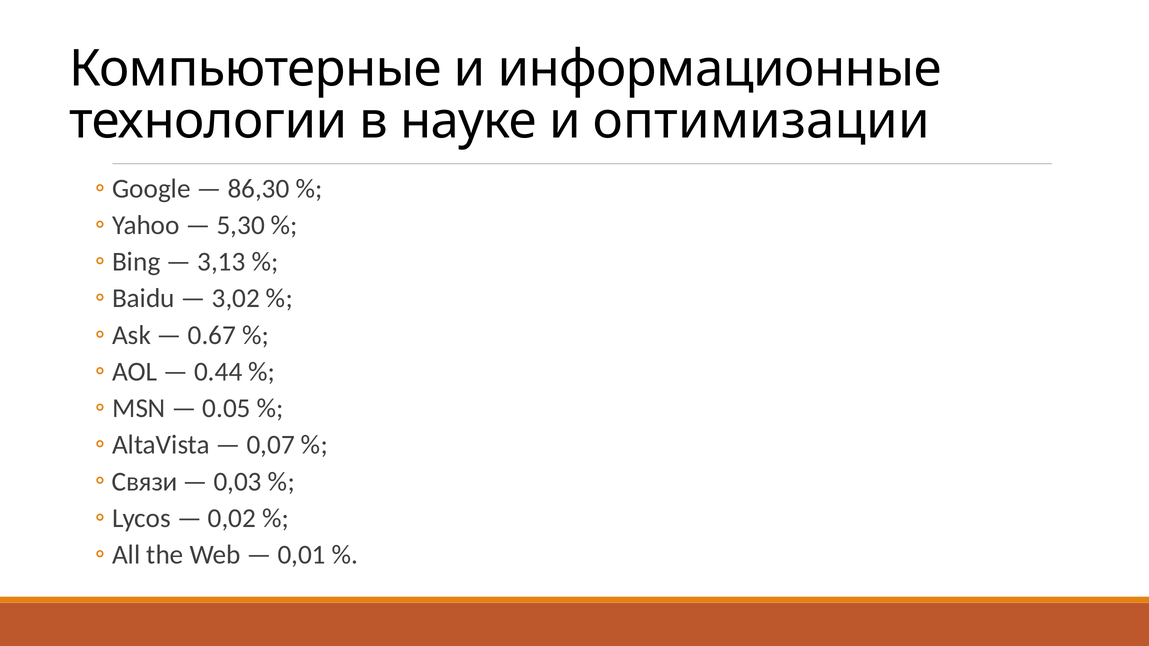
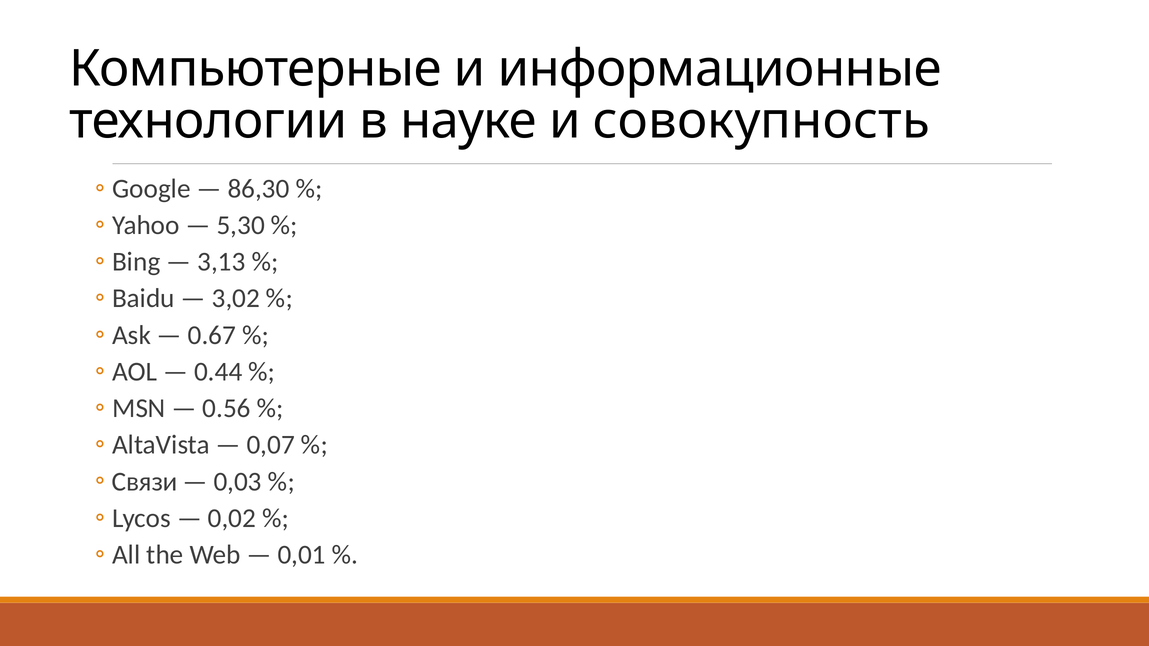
оптимизации: оптимизации -> совокупность (761, 121)
0.05: 0.05 -> 0.56 (227, 409)
